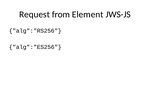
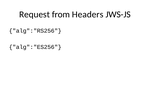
Element: Element -> Headers (88, 15)
